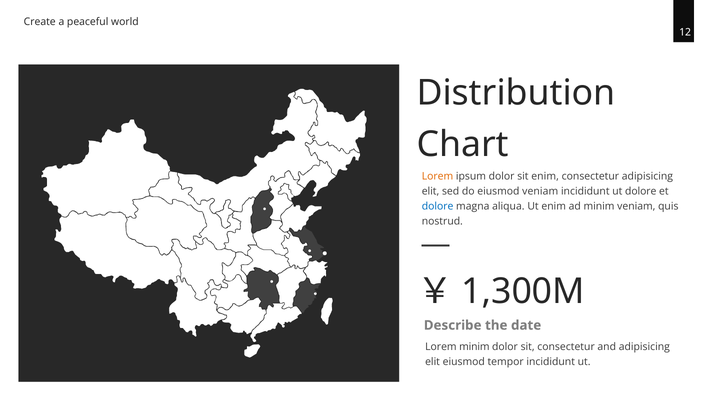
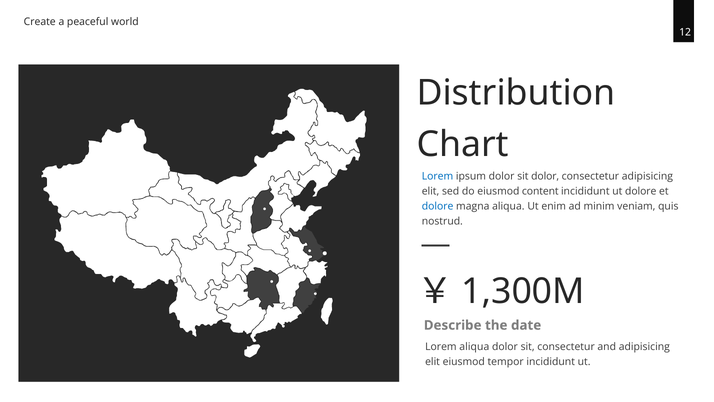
Lorem colour: orange -> blue (437, 176)
sit enim: enim -> dolor (545, 176)
eiusmod veniam: veniam -> content (540, 191)
Lorem minim: minim -> aliqua (474, 347)
